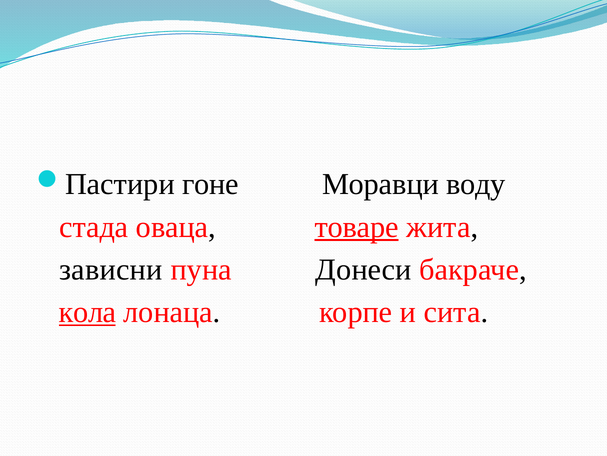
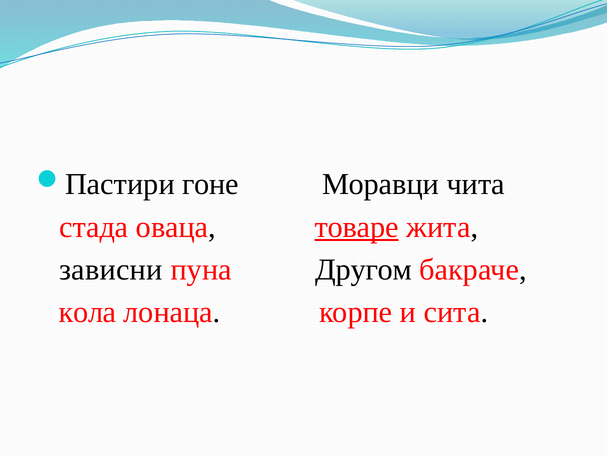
воду: воду -> чита (476, 184)
Донеси: Донеси -> Другом (364, 269)
кола underline: present -> none (88, 312)
